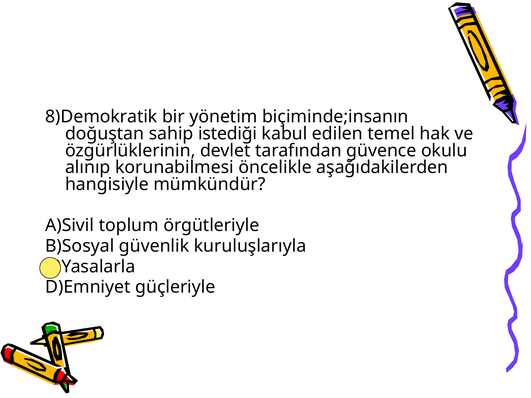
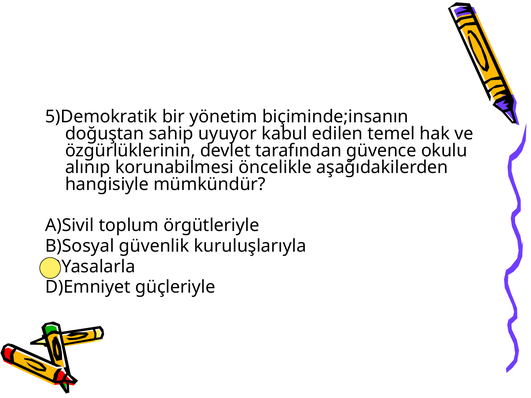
8)Demokratik: 8)Demokratik -> 5)Demokratik (101, 117)
istediği: istediği -> uyuyor (228, 134)
